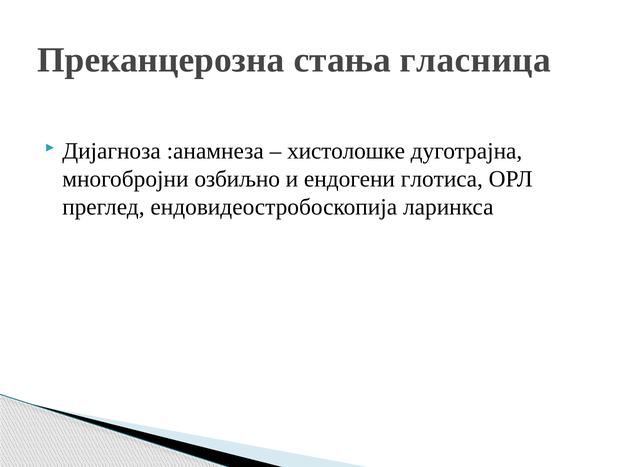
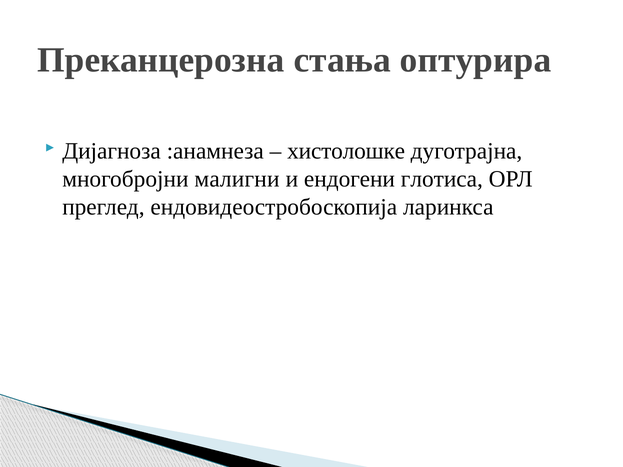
гласница: гласница -> оптурира (476, 60)
озбиљно: озбиљно -> малигни (237, 179)
